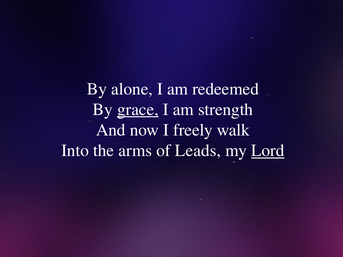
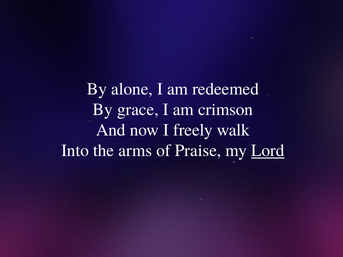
grace underline: present -> none (138, 110)
strength: strength -> crimson (226, 110)
Leads: Leads -> Praise (198, 151)
